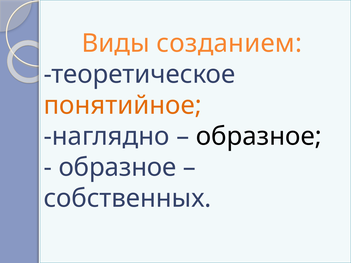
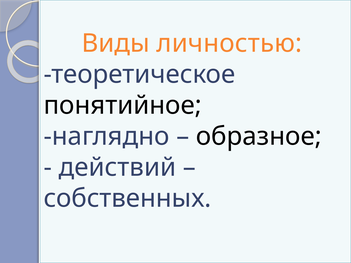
созданием: созданием -> личностью (229, 43)
понятийное colour: orange -> black (123, 105)
образное: образное -> действий (117, 167)
